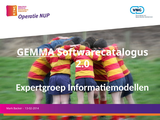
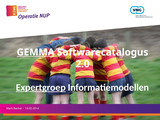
Expertgroep underline: none -> present (41, 87)
